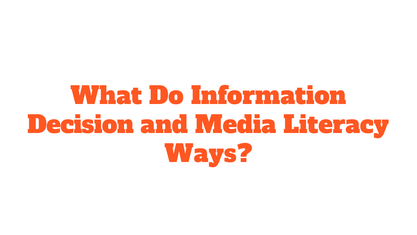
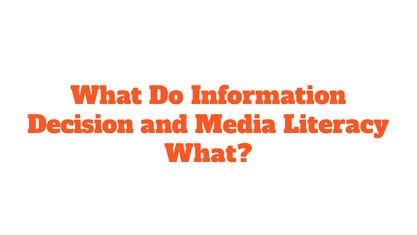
Ways: Ways -> What (208, 154)
